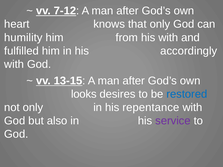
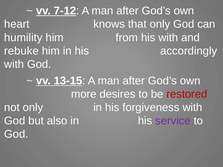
fulfilled: fulfilled -> rebuke (21, 51)
looks: looks -> more (84, 94)
restored colour: blue -> red (187, 94)
repentance: repentance -> forgiveness (151, 108)
